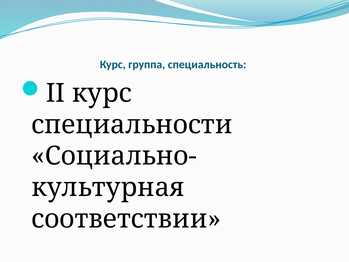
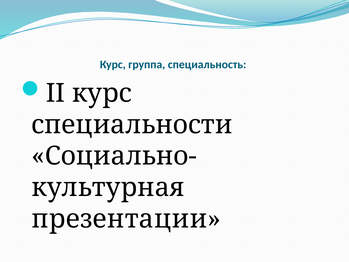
соответствии: соответствии -> презентации (126, 219)
